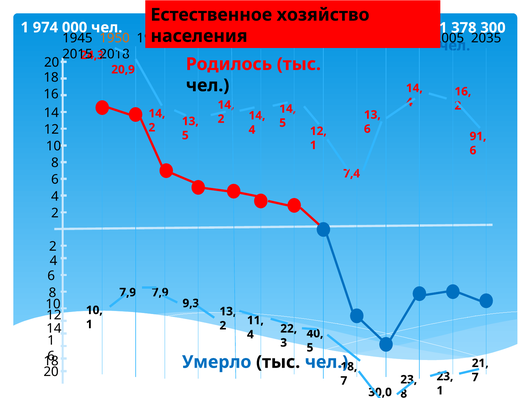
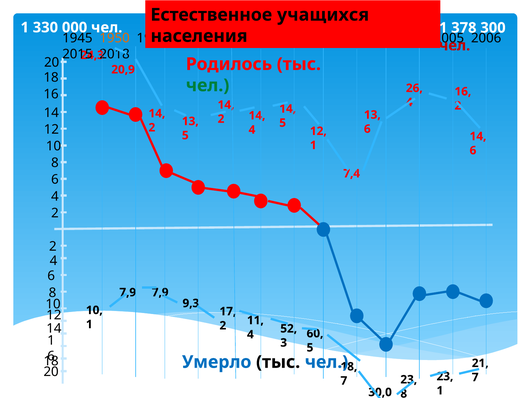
хозяйство: хозяйство -> учащихся (323, 15)
974: 974 -> 330 (45, 27)
2035: 2035 -> 2006 (486, 38)
чел colour: blue -> red (455, 45)
чел colour: black -> green (208, 85)
14: 14 -> 26 (414, 88)
91: 91 -> 14 (478, 136)
13: 13 -> 17 (228, 311)
22: 22 -> 52 (289, 328)
40: 40 -> 60 (315, 333)
